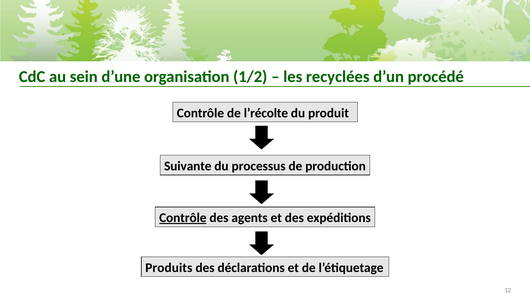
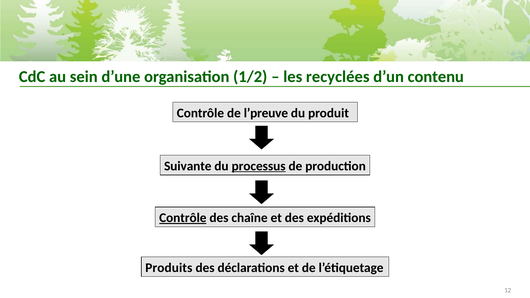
procédé: procédé -> contenu (436, 77)
l’récolte: l’récolte -> l’preuve (266, 113)
processus underline: none -> present (259, 166)
agents: agents -> chaîne (250, 218)
